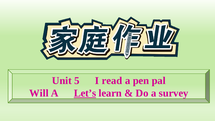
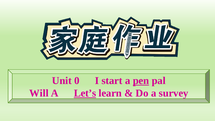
5: 5 -> 0 (77, 81)
read: read -> start (112, 81)
pen underline: none -> present (141, 81)
